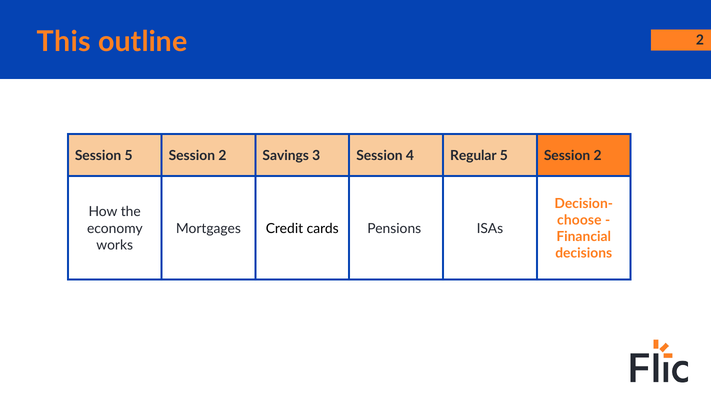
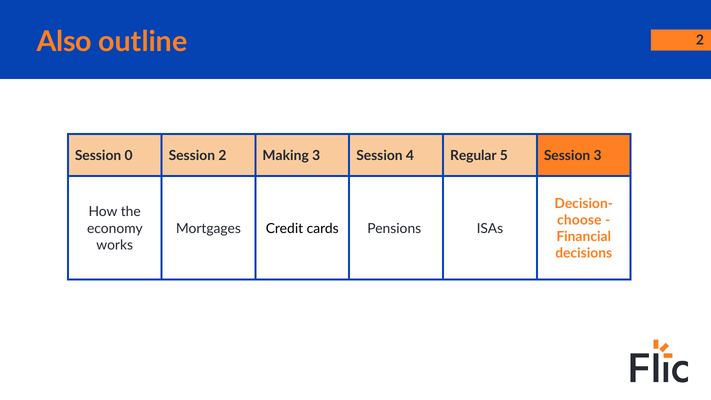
This: This -> Also (64, 42)
Session 5: 5 -> 0 (129, 156)
Savings: Savings -> Making (286, 156)
2: 2 -> 3 (598, 156)
